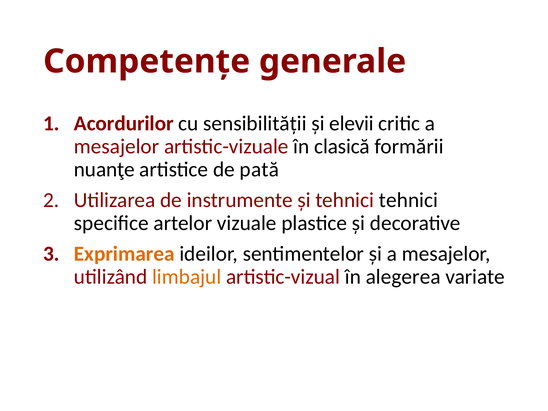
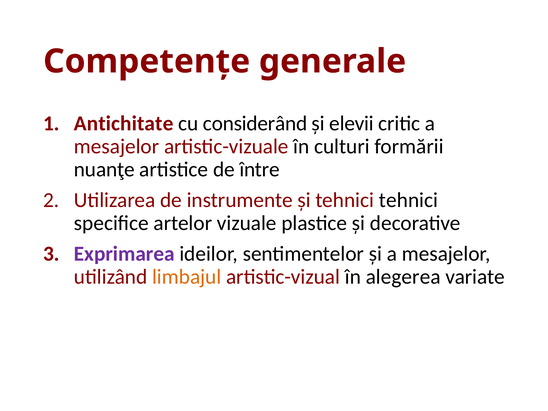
Acordurilor: Acordurilor -> Antichitate (124, 124)
sensibilității: sensibilității -> considerând (255, 124)
clasică: clasică -> culturi (342, 147)
pată: pată -> între (260, 170)
Exprimarea colour: orange -> purple (124, 254)
